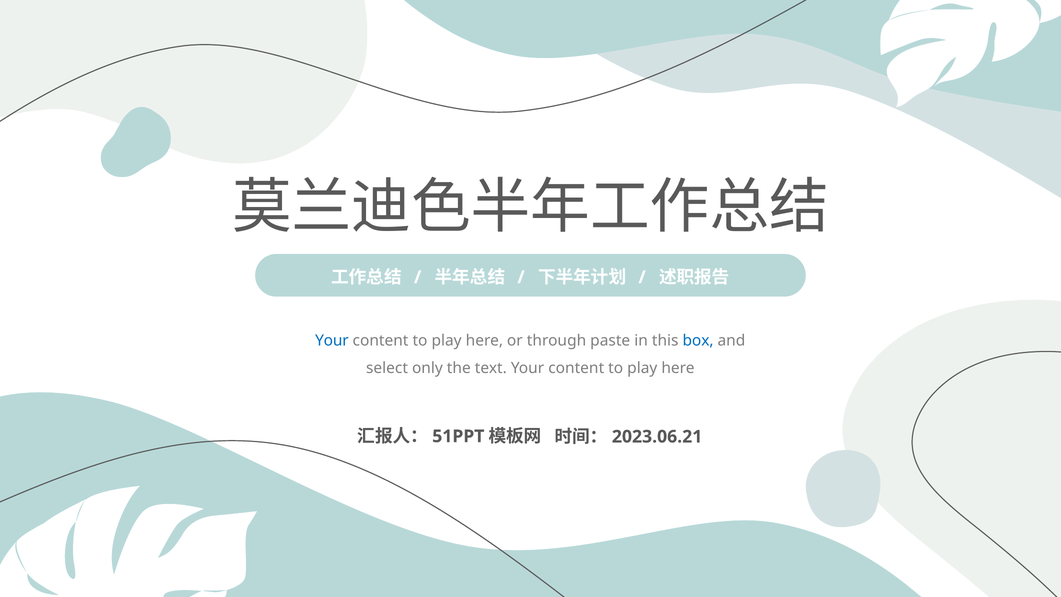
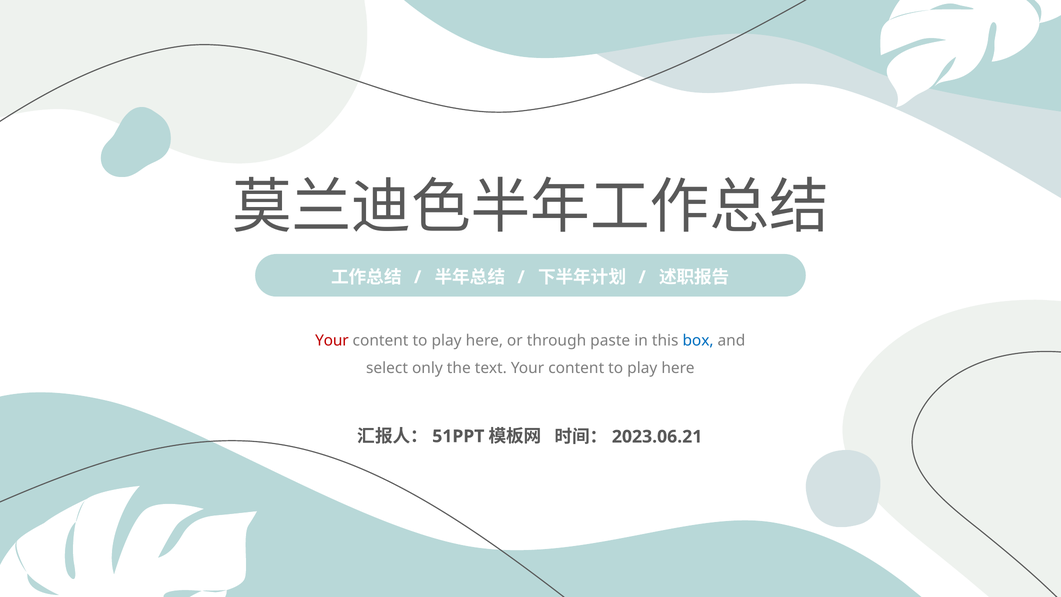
Your colour: blue -> red (332, 340)
